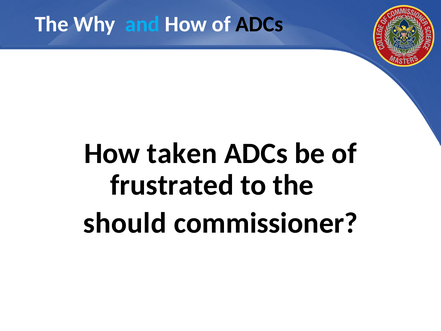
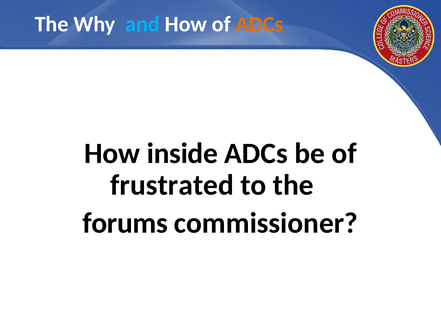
ADCs colour: black -> orange (259, 24)
taken: taken -> inside (182, 153)
should: should -> forums (125, 223)
